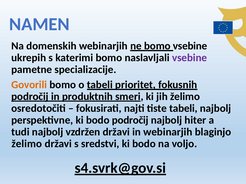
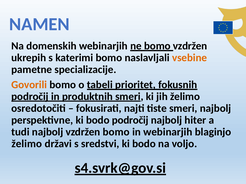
vsebine: vsebine -> vzdržen (190, 46)
vsebine colour: purple -> orange (190, 58)
tiste tabeli: tabeli -> smeri (183, 109)
vzdržen državi: državi -> bomo (116, 132)
